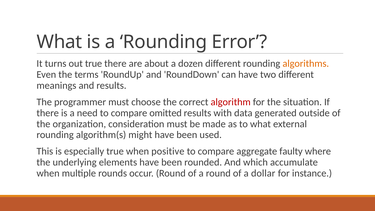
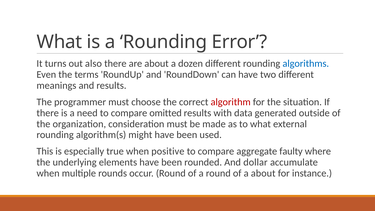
out true: true -> also (93, 64)
algorithms colour: orange -> blue (306, 64)
which: which -> dollar (255, 162)
a dollar: dollar -> about (263, 173)
